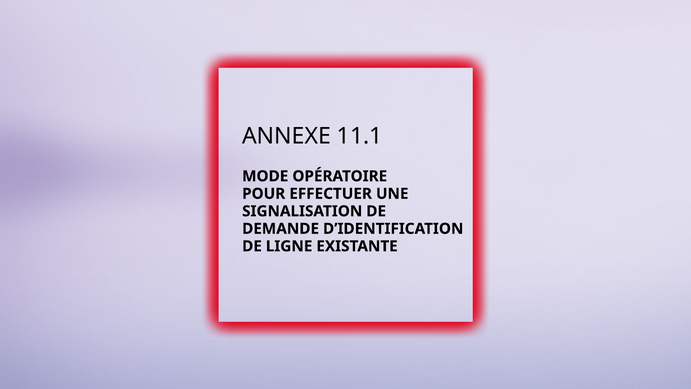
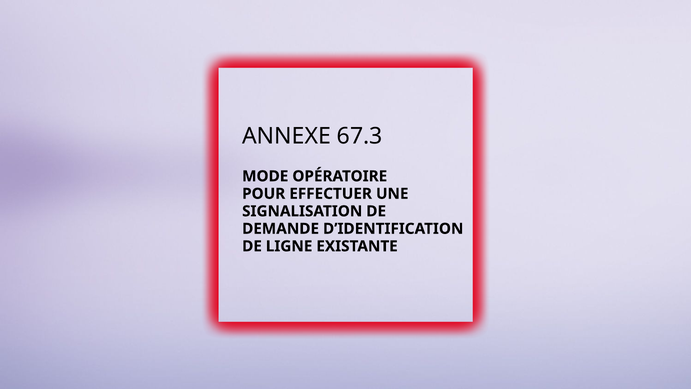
11.1: 11.1 -> 67.3 (360, 136)
